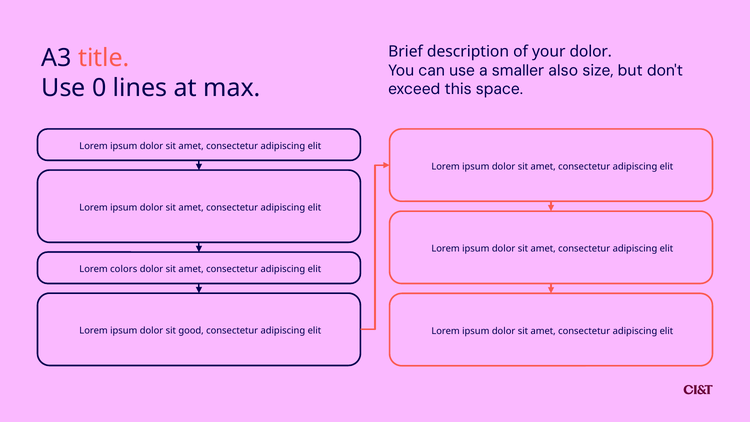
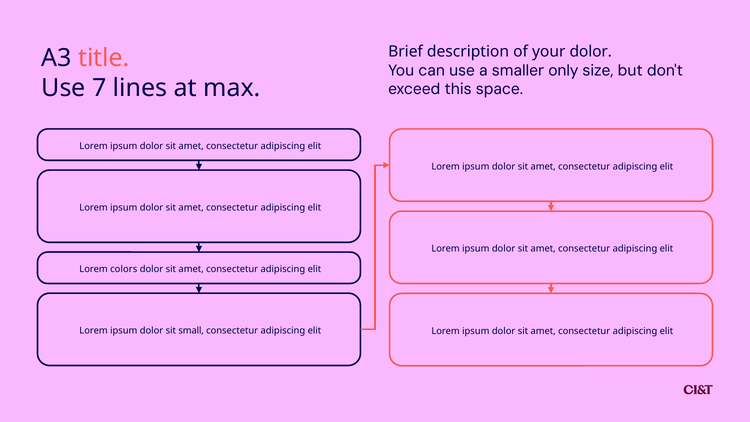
also: also -> only (563, 70)
0: 0 -> 7 (99, 88)
good: good -> small (191, 331)
